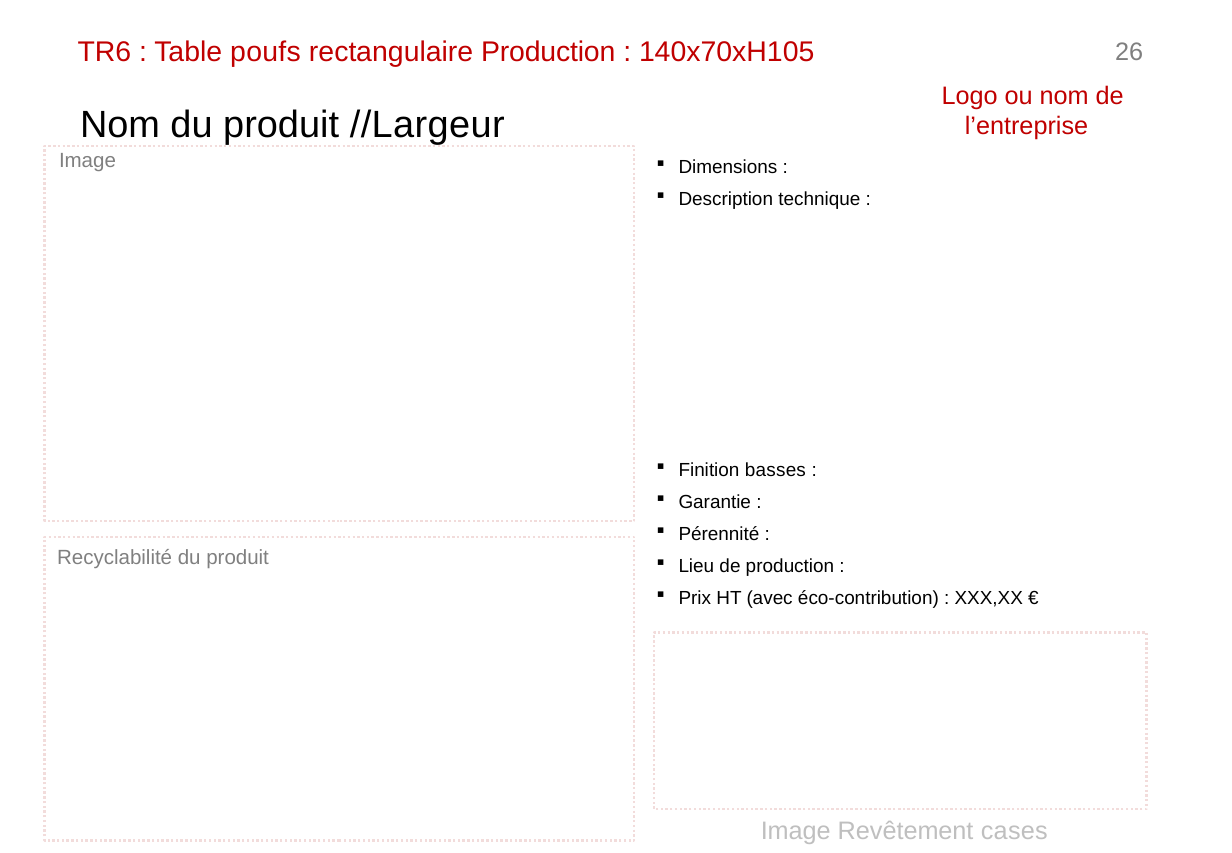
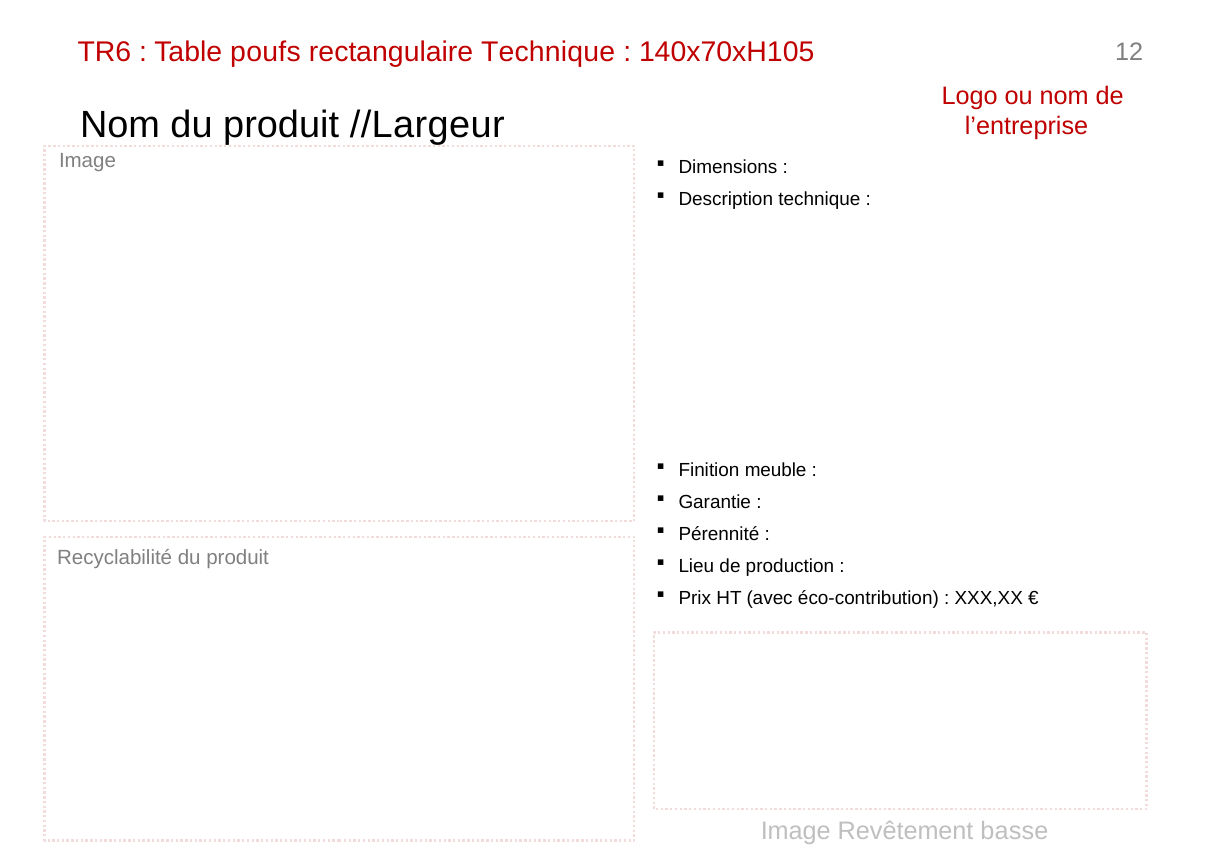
rectangulaire Production: Production -> Technique (548, 52)
26: 26 -> 12 (1129, 52)
basses: basses -> meuble (776, 470)
cases: cases -> basse (1014, 831)
